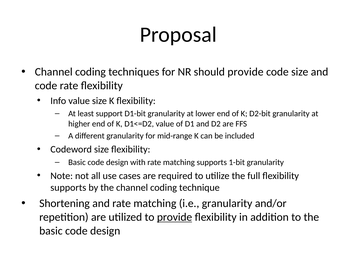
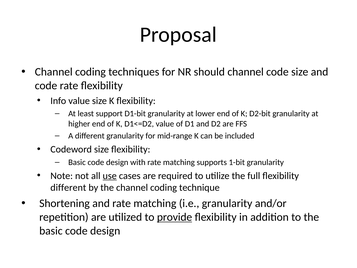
should provide: provide -> channel (246, 72)
use underline: none -> present (110, 176)
supports: supports -> different (68, 188)
